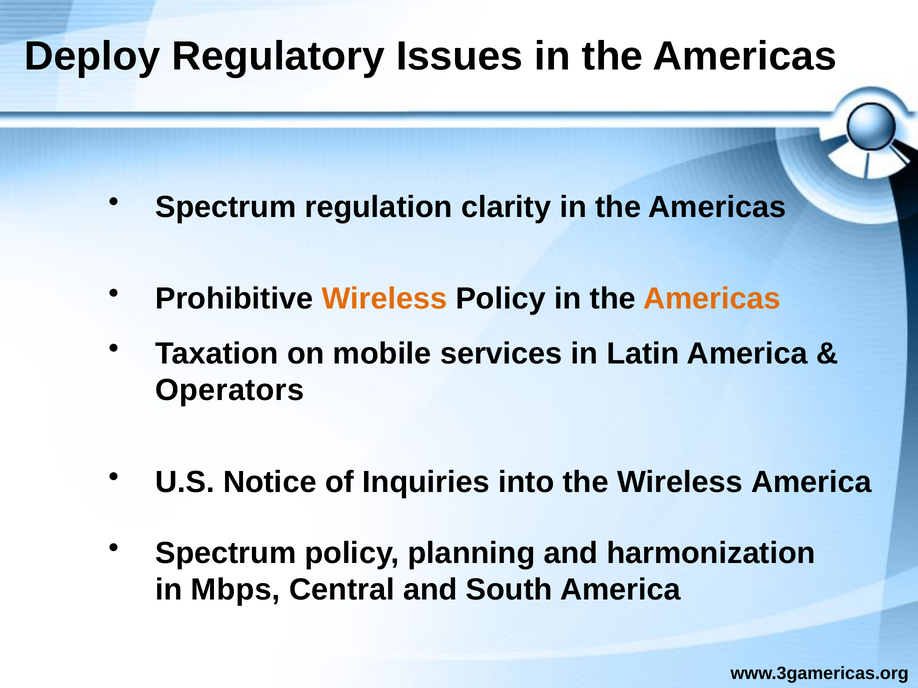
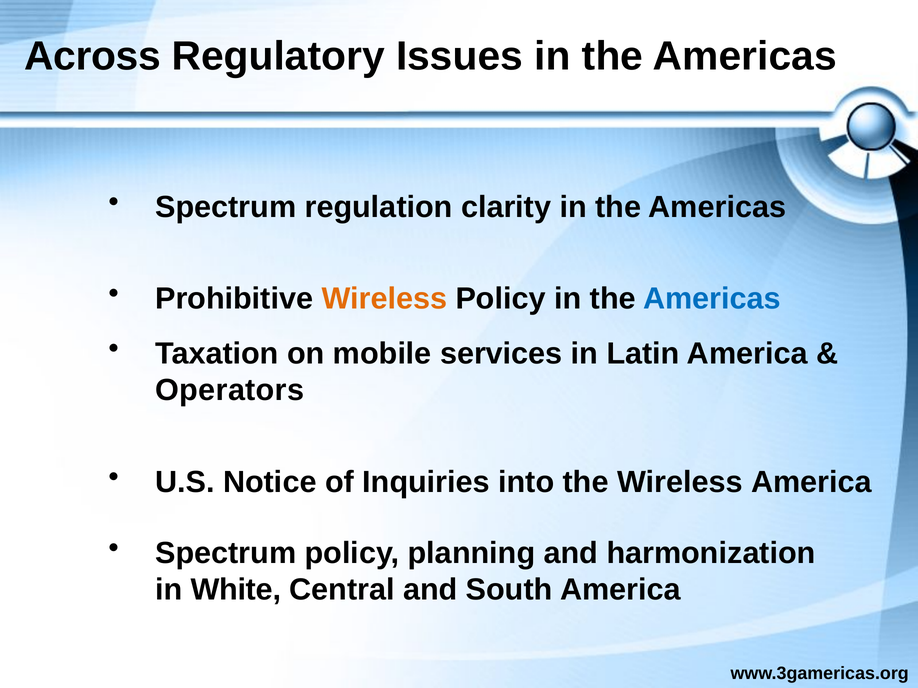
Deploy: Deploy -> Across (92, 56)
Americas colour: orange -> blue (712, 299)
Mbps: Mbps -> White (236, 590)
